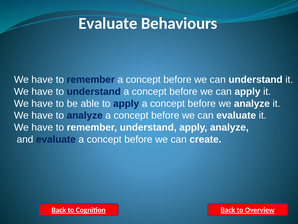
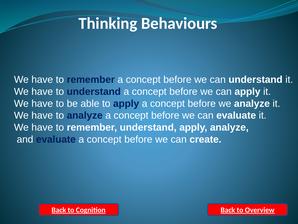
Evaluate: Evaluate -> Thinking (108, 23)
